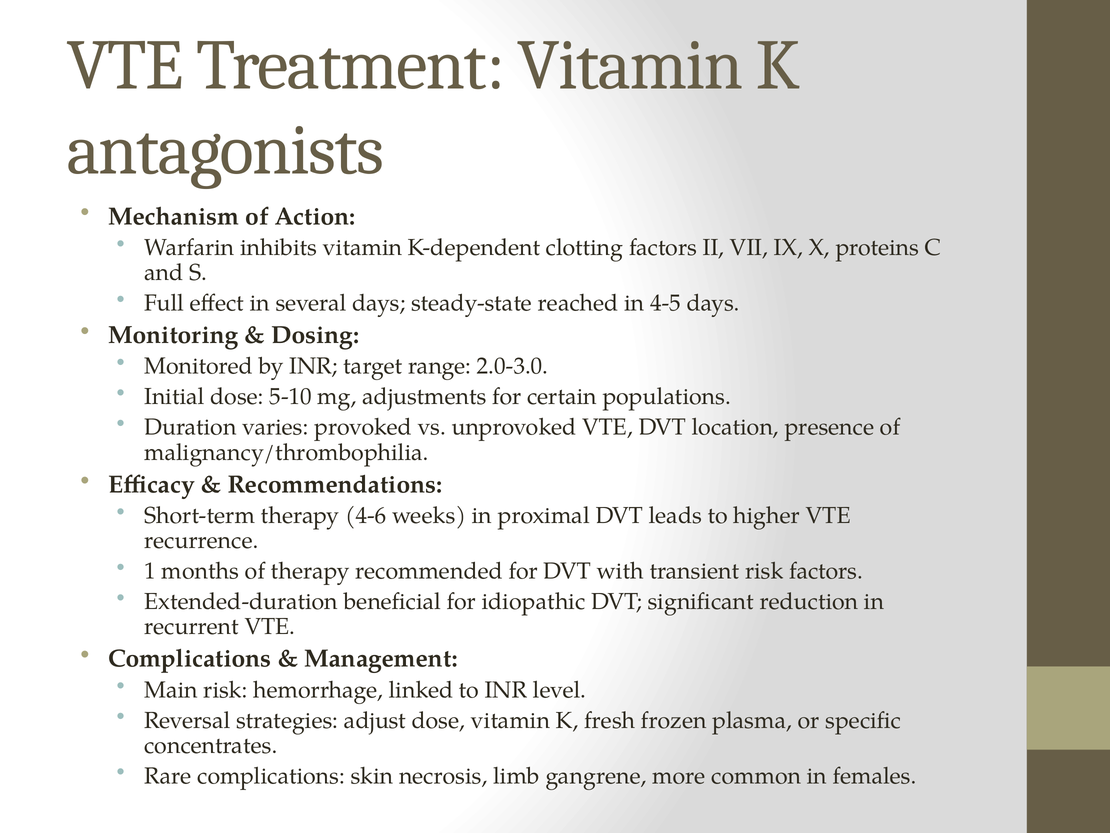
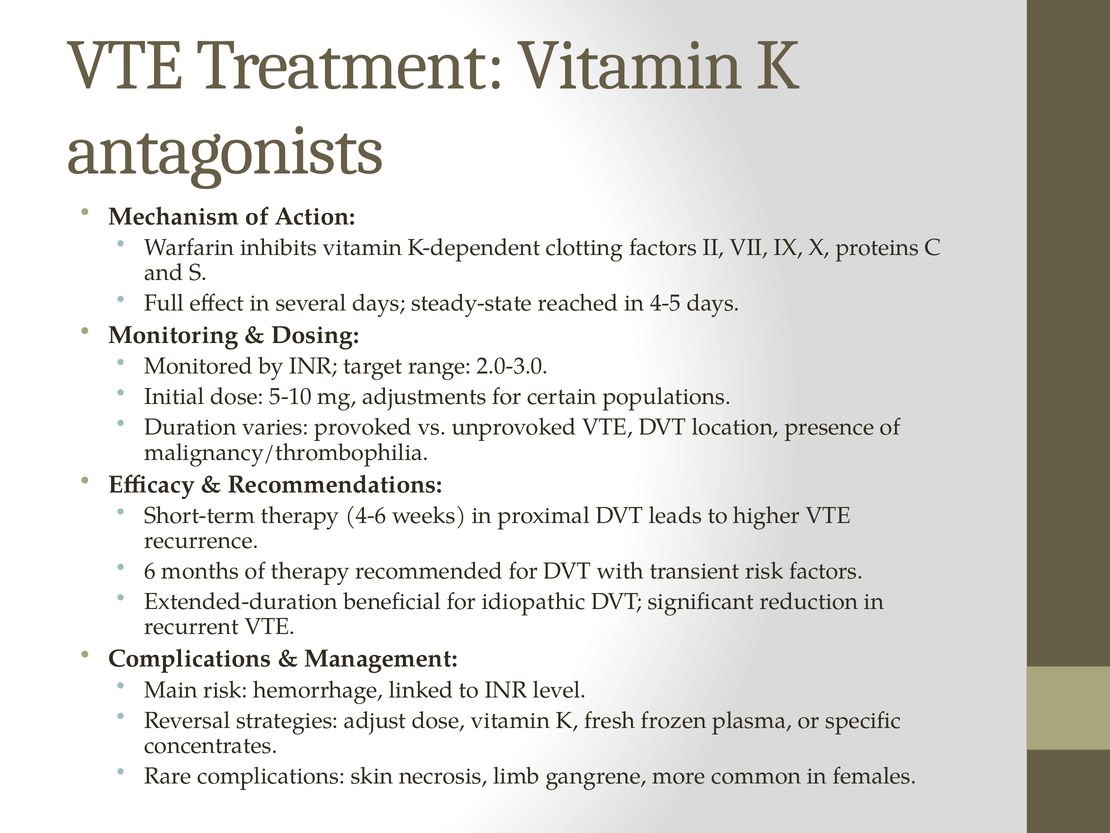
1: 1 -> 6 (150, 571)
